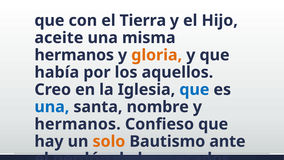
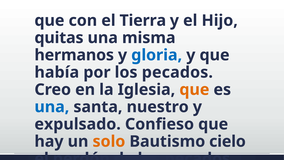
aceite: aceite -> quitas (59, 38)
gloria colour: orange -> blue (157, 55)
por los aquellos: aquellos -> pecados (177, 72)
que colour: blue -> orange (194, 89)
nombre: nombre -> nuestro (158, 107)
hermanos: hermanos -> expulsado (78, 124)
ante: ante -> cielo (227, 141)
